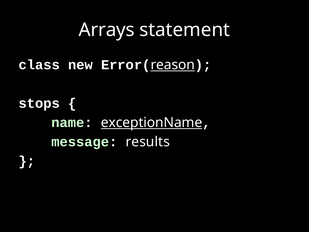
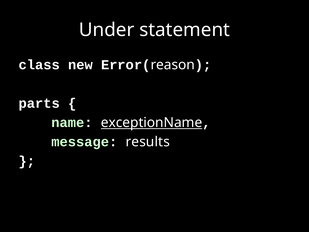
Arrays: Arrays -> Under (107, 30)
reason underline: present -> none (173, 65)
stops: stops -> parts (39, 103)
